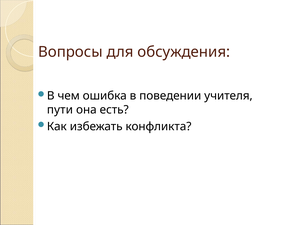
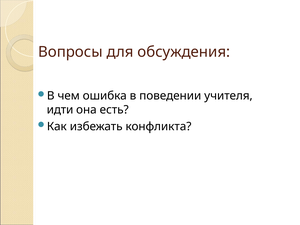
пути: пути -> идти (60, 110)
